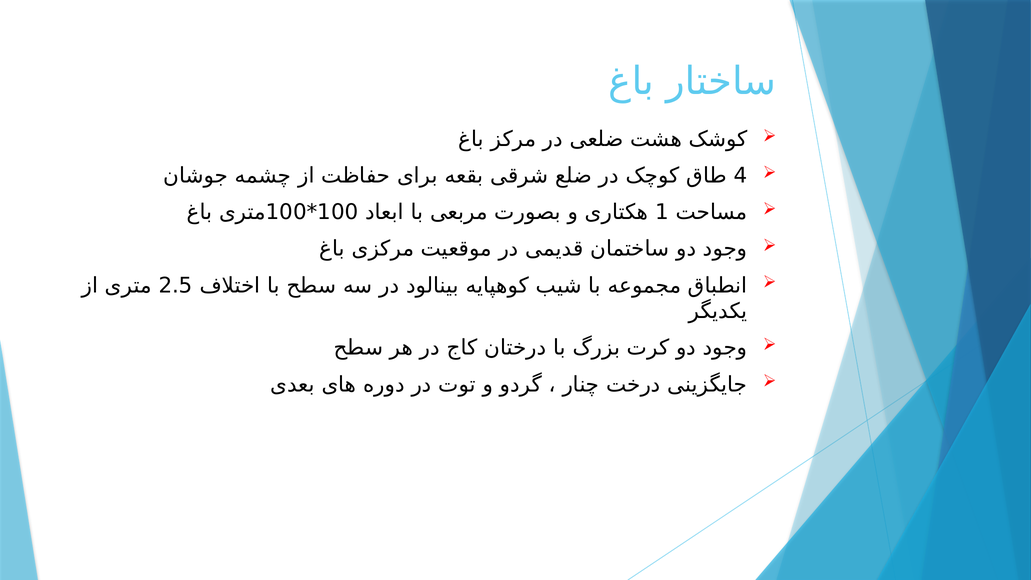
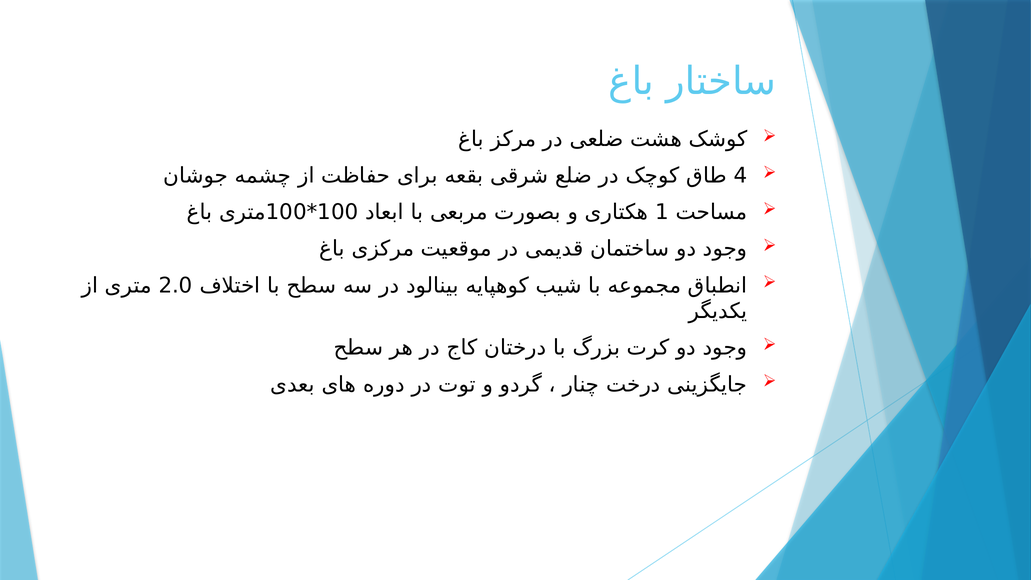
2.5: 2.5 -> 2.0 (176, 285)
